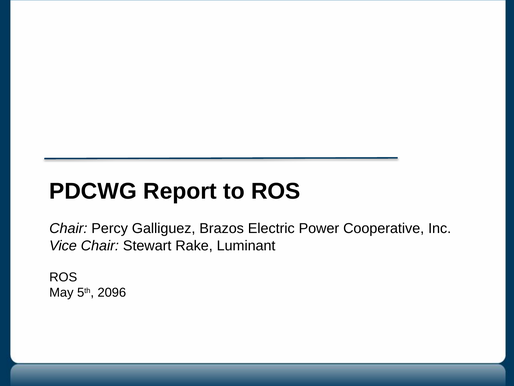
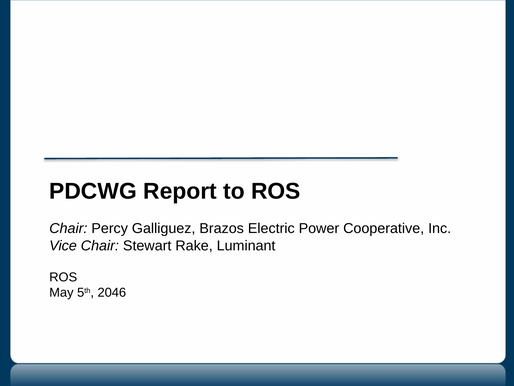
2096: 2096 -> 2046 (112, 292)
